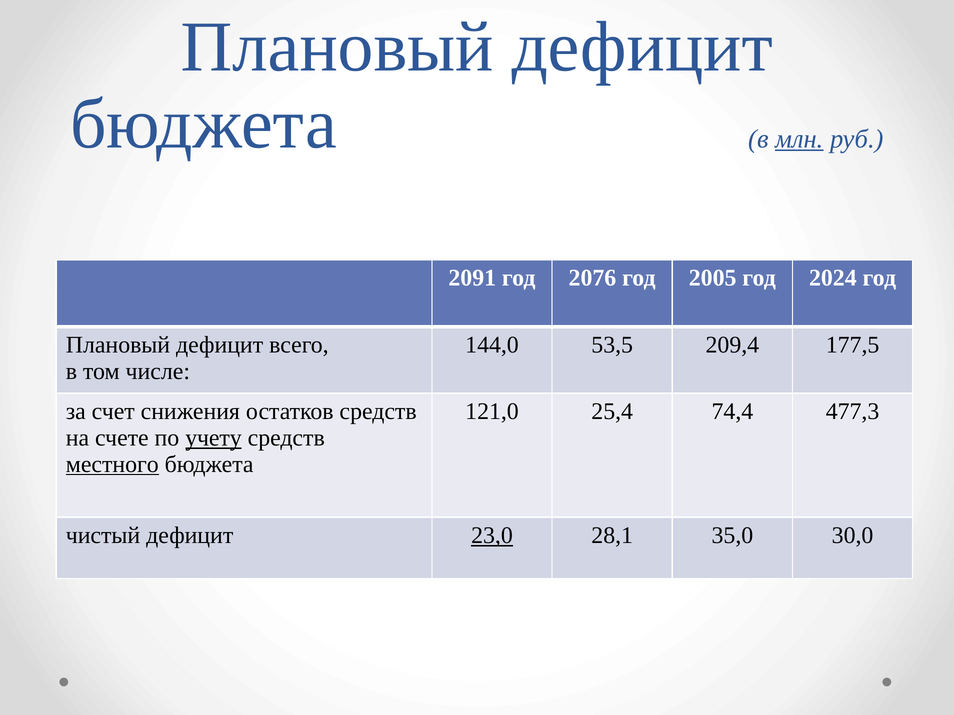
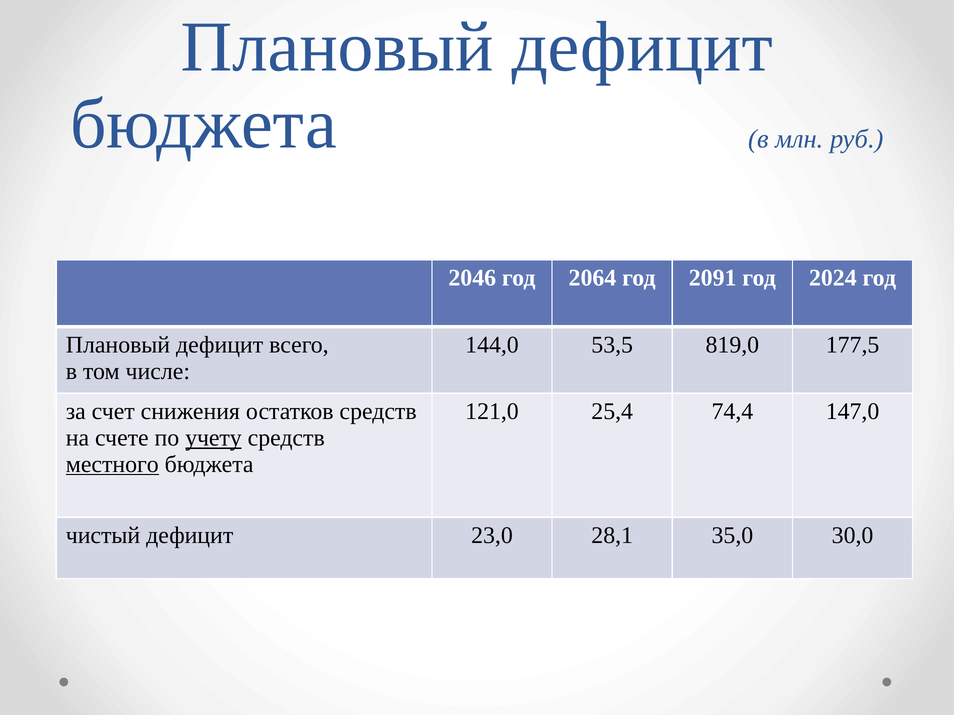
млн underline: present -> none (799, 139)
2091: 2091 -> 2046 (472, 278)
2076: 2076 -> 2064 (592, 278)
2005: 2005 -> 2091 (713, 278)
209,4: 209,4 -> 819,0 (732, 345)
477,3: 477,3 -> 147,0 (853, 412)
23,0 underline: present -> none (492, 536)
